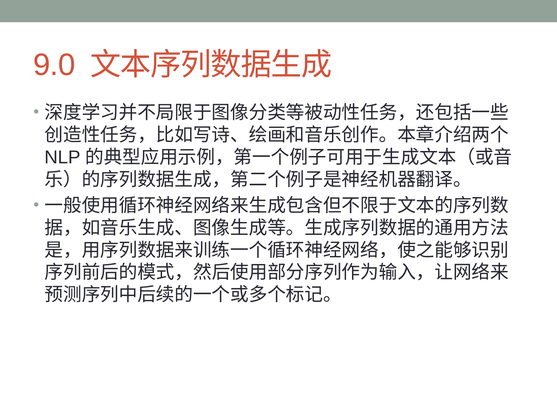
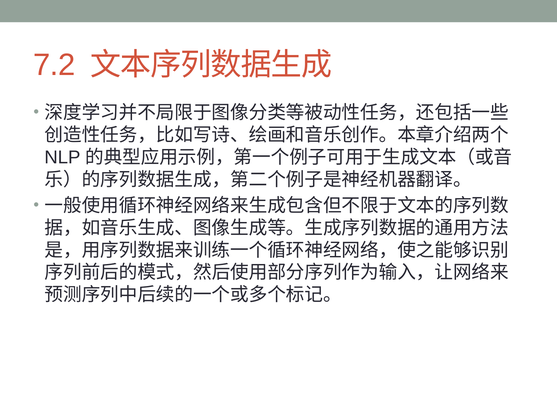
9.0: 9.0 -> 7.2 (54, 65)
